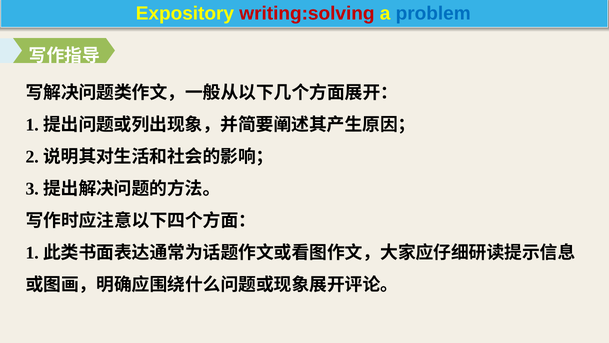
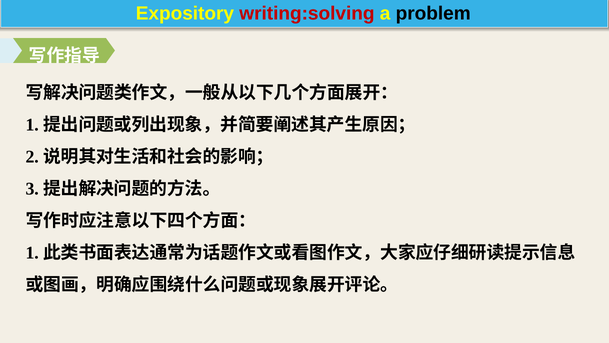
problem colour: blue -> black (433, 14)
